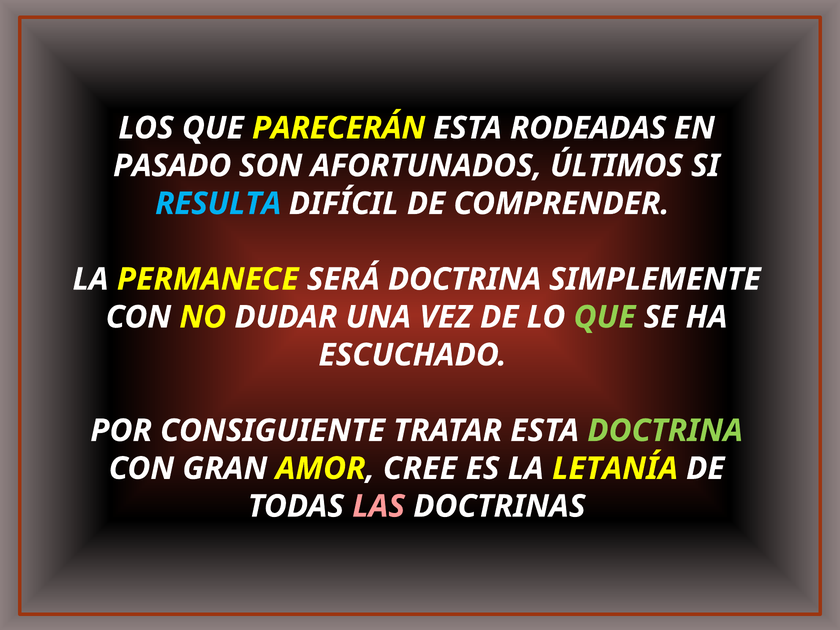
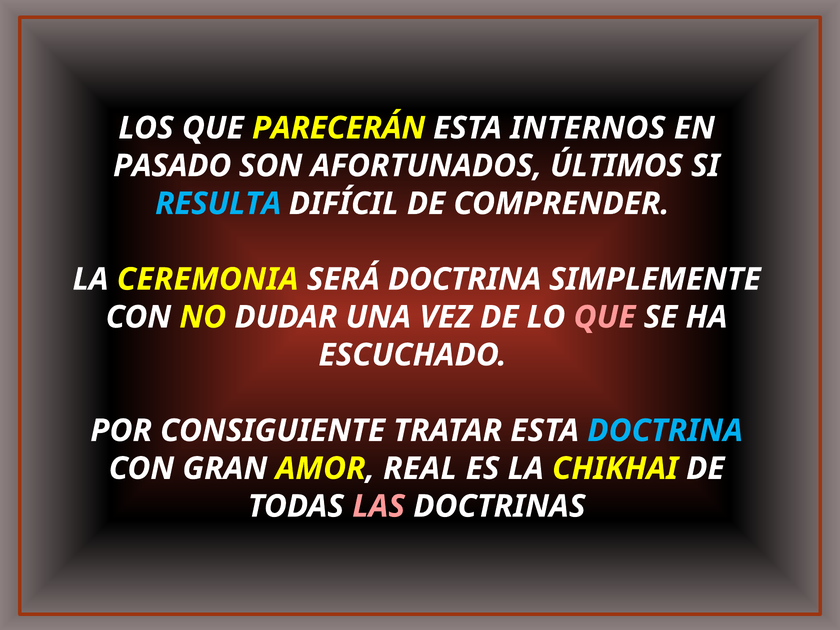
RODEADAS: RODEADAS -> INTERNOS (588, 128)
PERMANECE: PERMANECE -> CEREMONIA (208, 279)
QUE colour: light green -> pink (605, 317)
DOCTRINA colour: light green -> light blue (665, 431)
CREE: CREE -> REAL (420, 468)
LETANÍA: LETANÍA -> CHIKHAI (615, 468)
